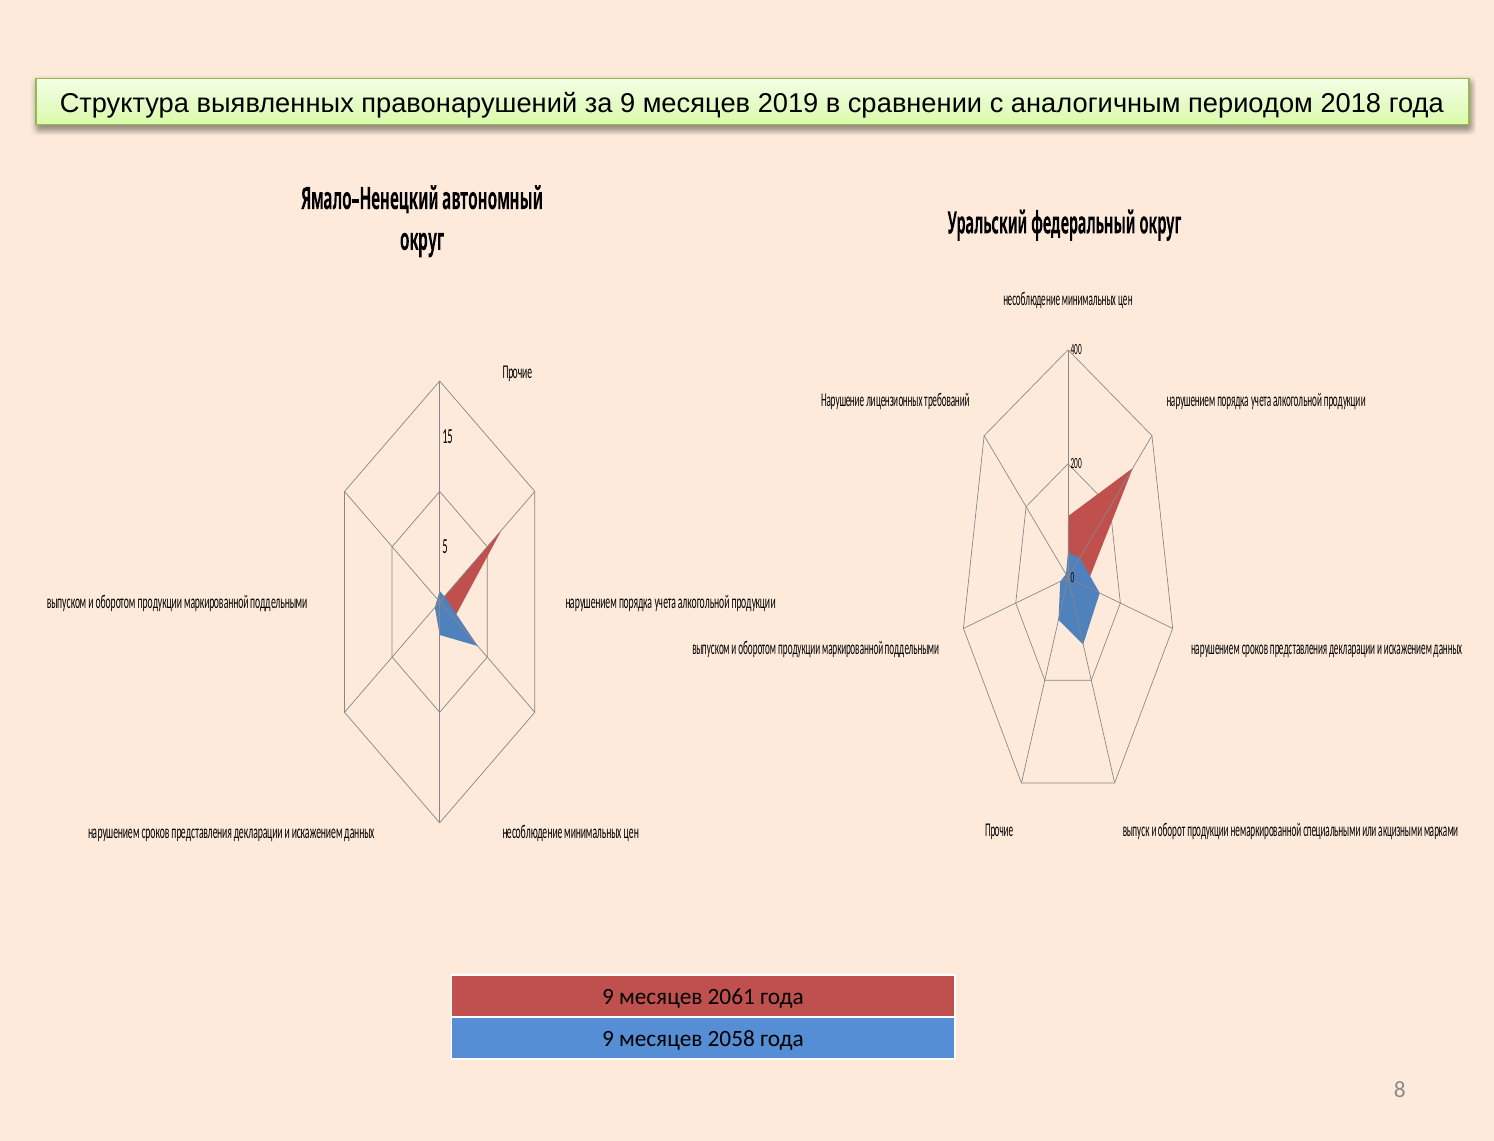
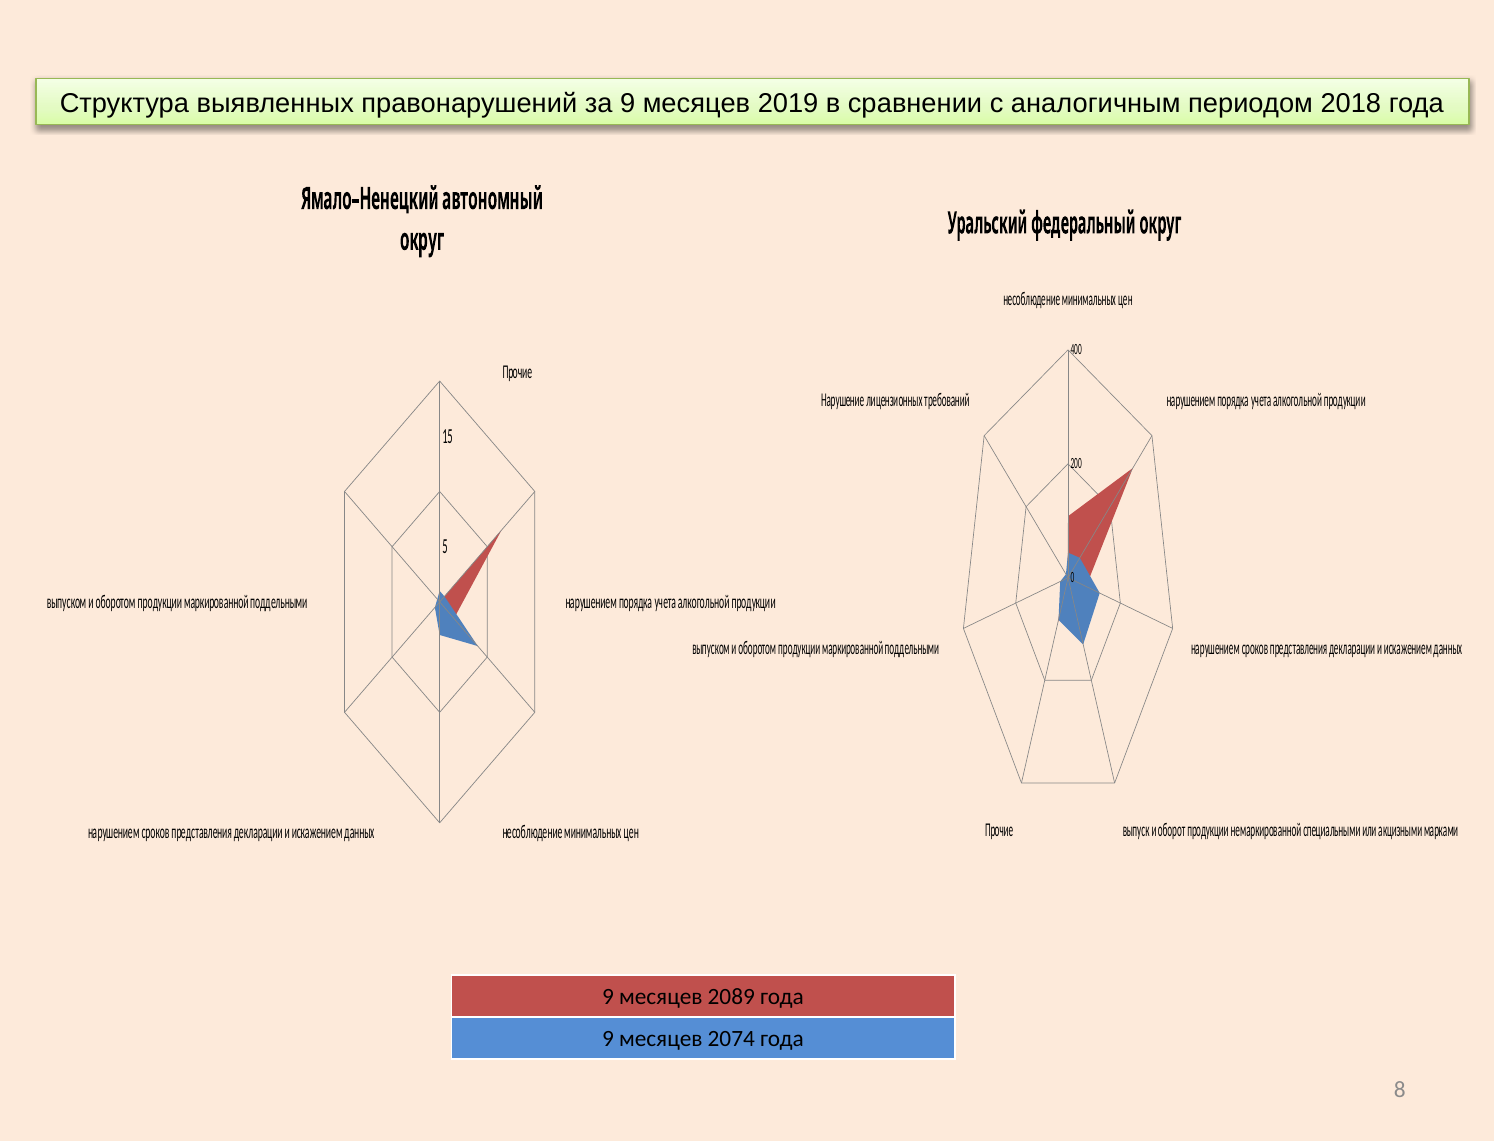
2061: 2061 -> 2089 (731, 997)
2058: 2058 -> 2074 (731, 1039)
